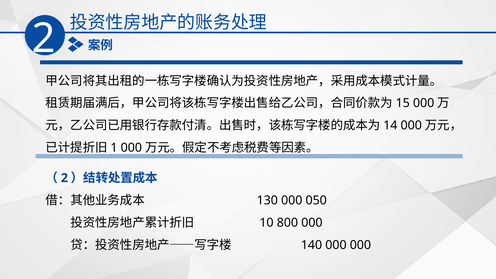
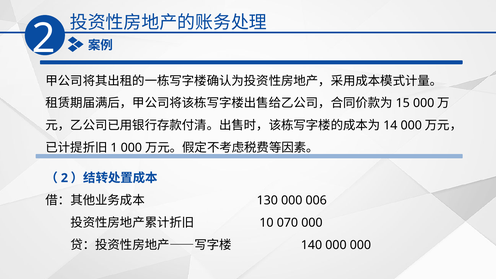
050: 050 -> 006 (316, 200)
800: 800 -> 070 (287, 223)
